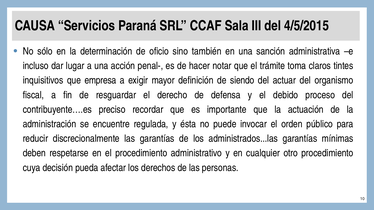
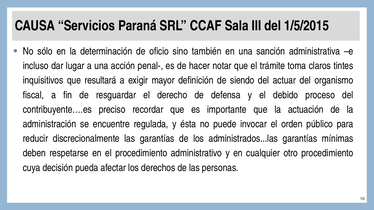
4/5/2015: 4/5/2015 -> 1/5/2015 (307, 26)
empresa: empresa -> resultará (100, 81)
